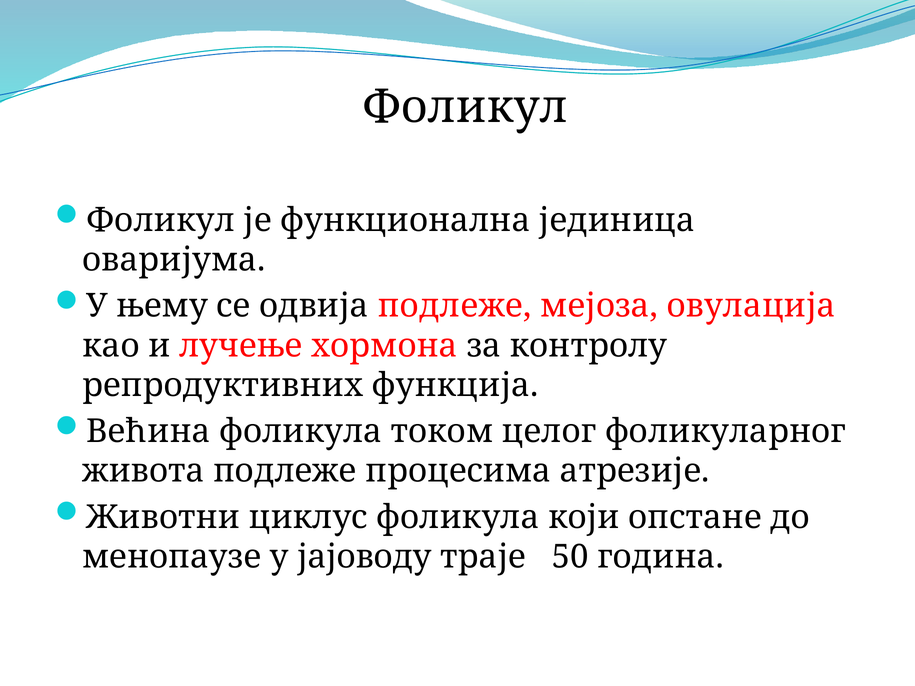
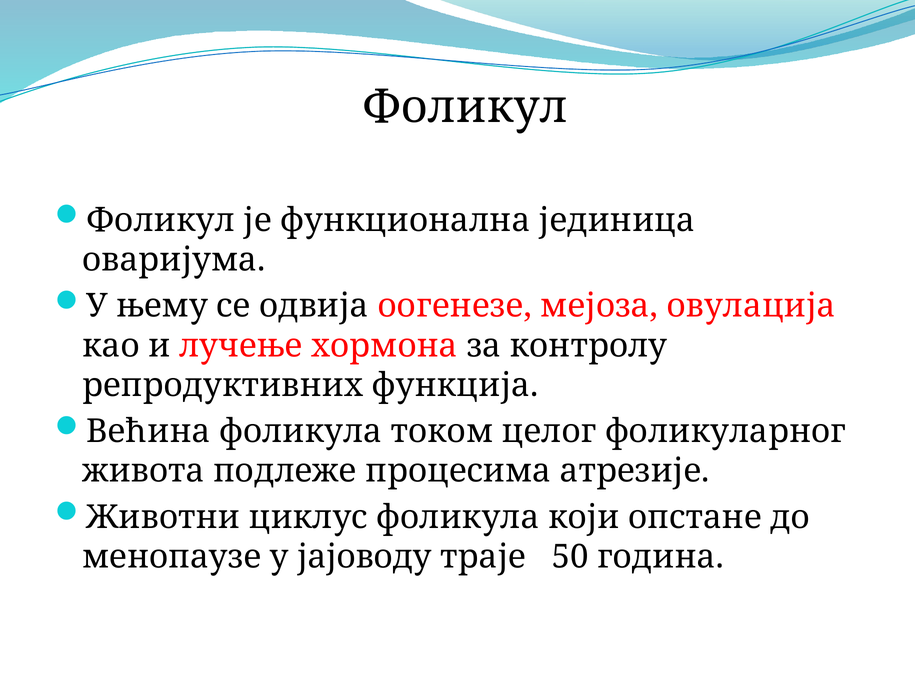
одвија подлеже: подлеже -> оогенезе (455, 306)
